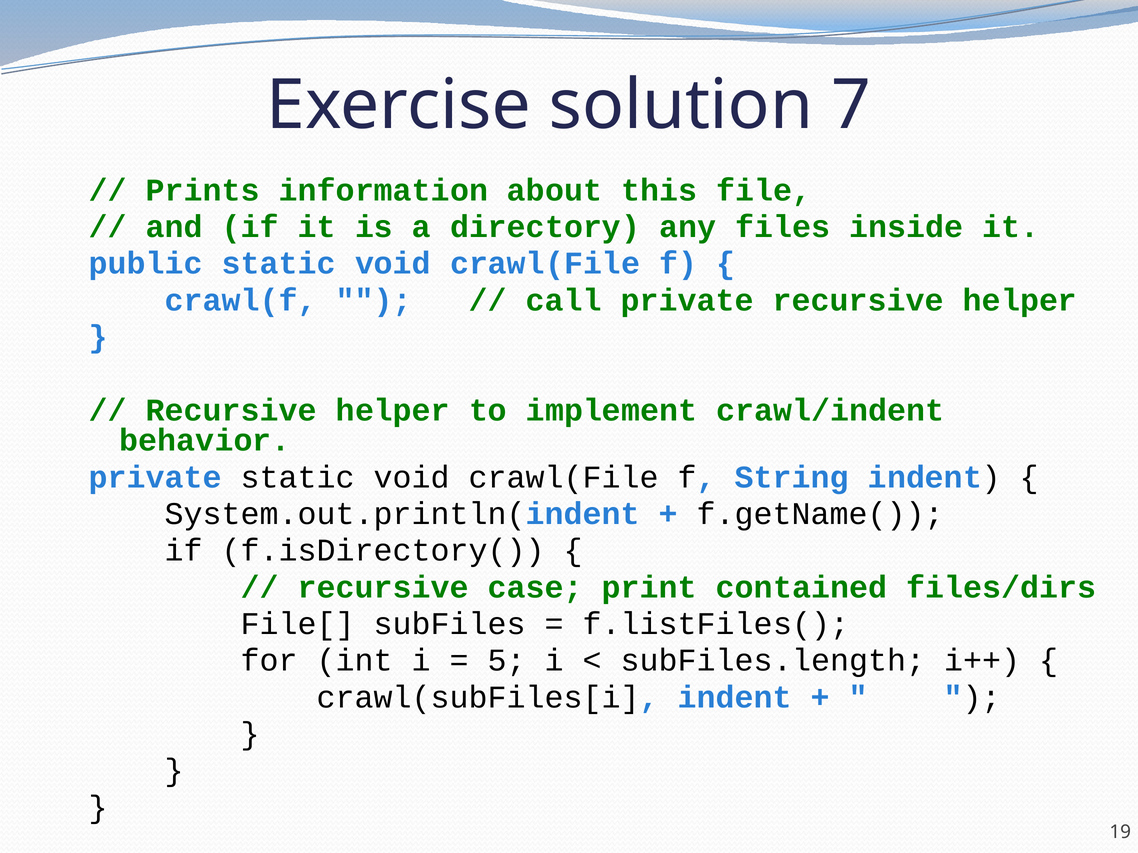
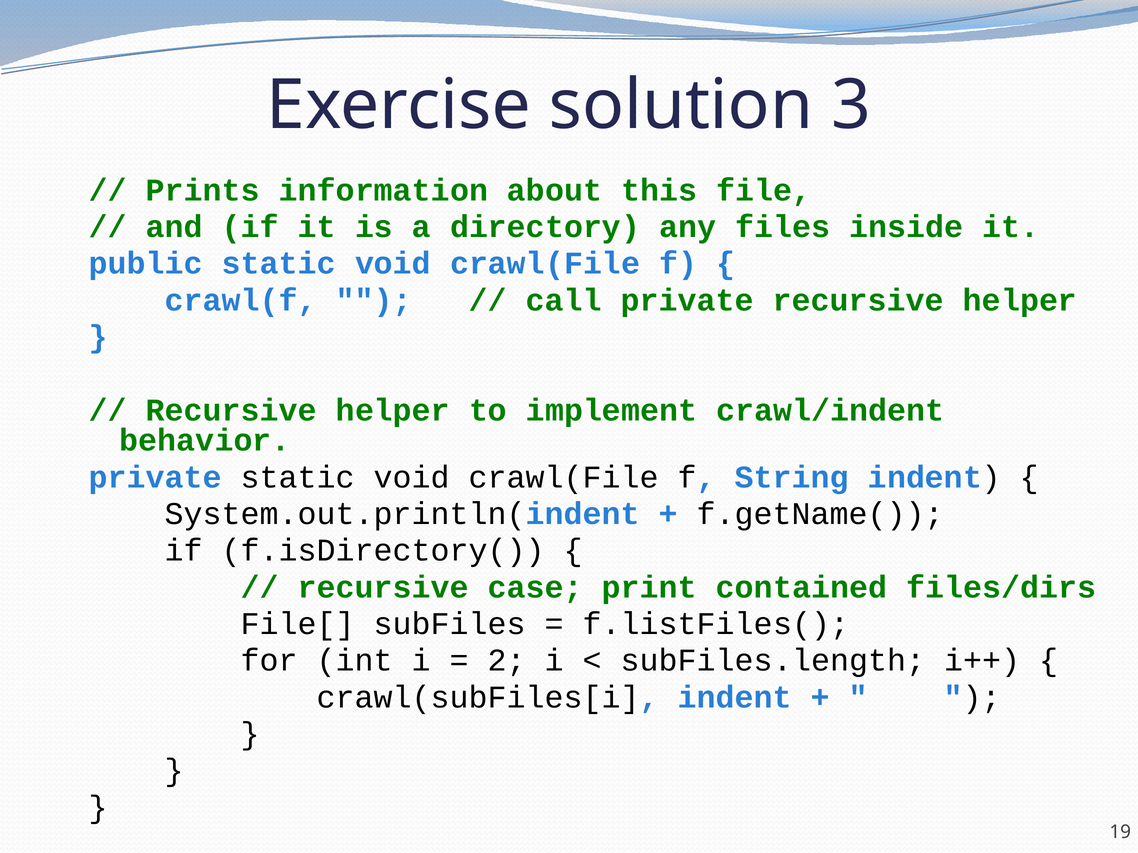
7: 7 -> 3 (851, 105)
5: 5 -> 2 (507, 661)
